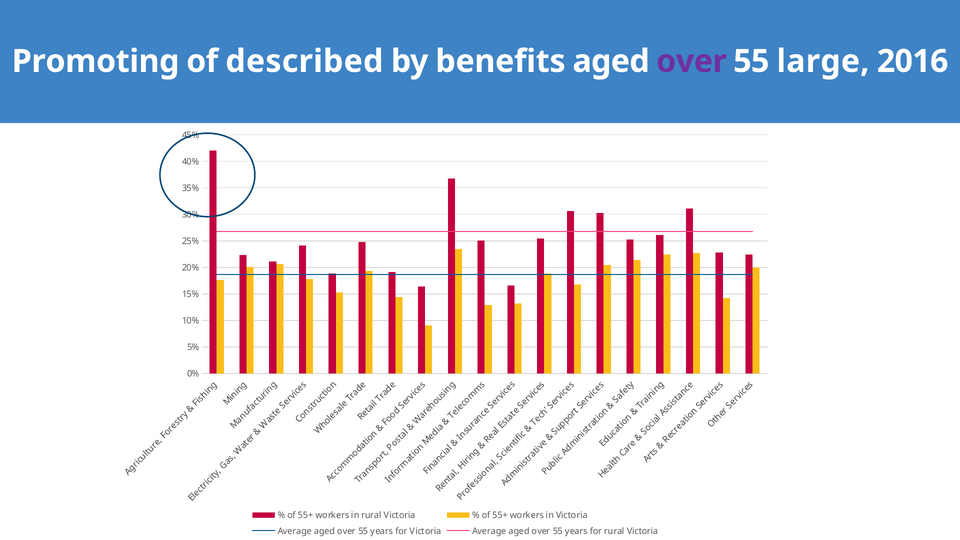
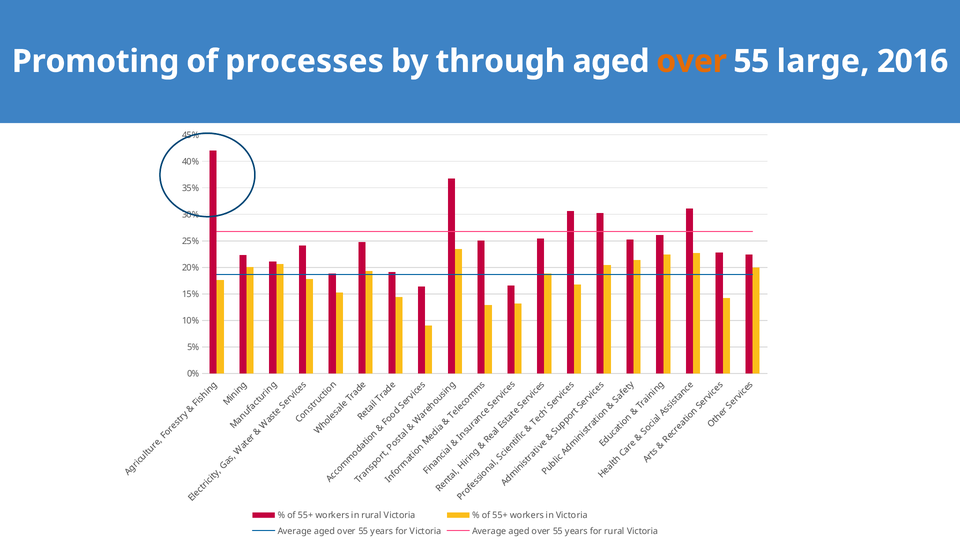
described: described -> processes (304, 61)
benefits: benefits -> through (501, 61)
over colour: purple -> orange (692, 61)
